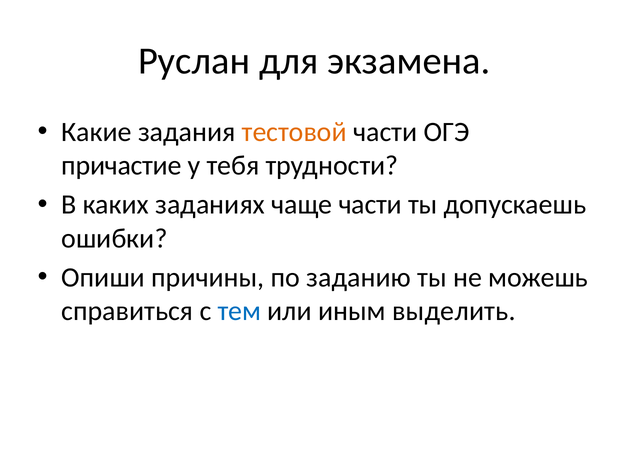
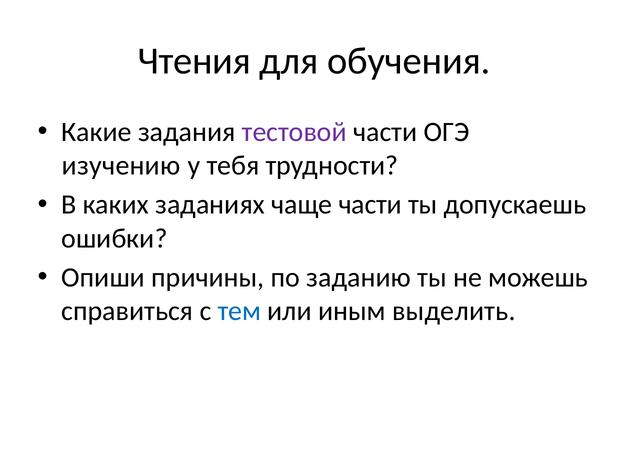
Руслан: Руслан -> Чтения (194, 61)
экзамена: экзамена -> обучения (409, 61)
тестовой colour: orange -> purple (294, 132)
причастие: причастие -> изучению (121, 166)
